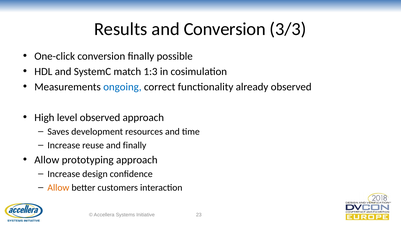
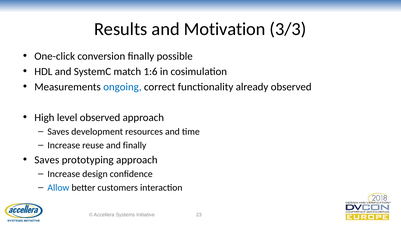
and Conversion: Conversion -> Motivation (225, 29)
1:3: 1:3 -> 1:6 (151, 72)
Allow: Allow -> Saves (47, 160)
Allow colour: orange -> blue (58, 188)
